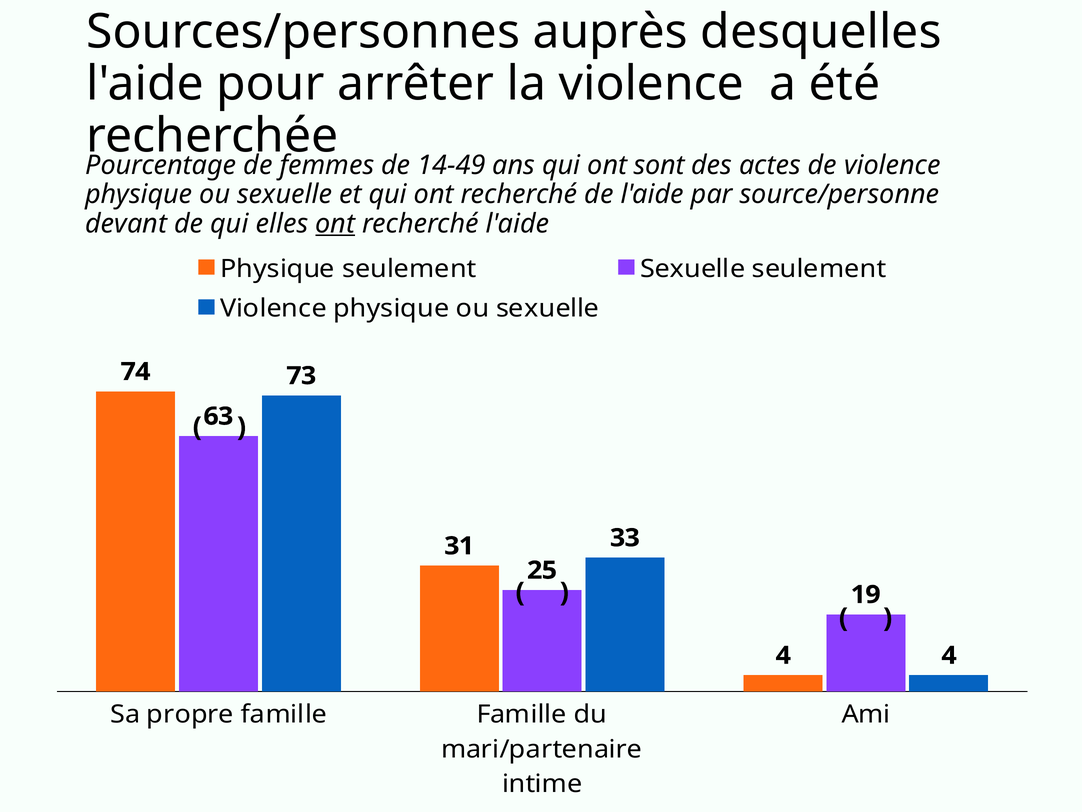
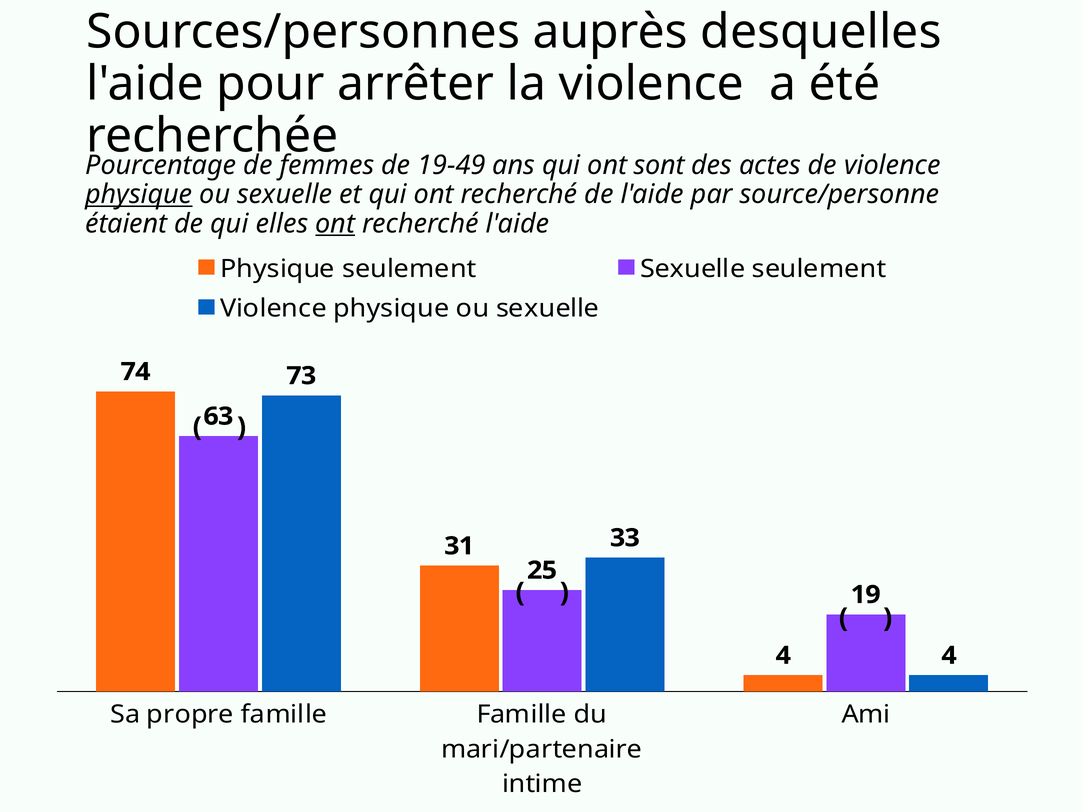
14-49: 14-49 -> 19-49 (451, 165)
physique underline: none -> present (139, 194)
devant: devant -> étaient (126, 224)
